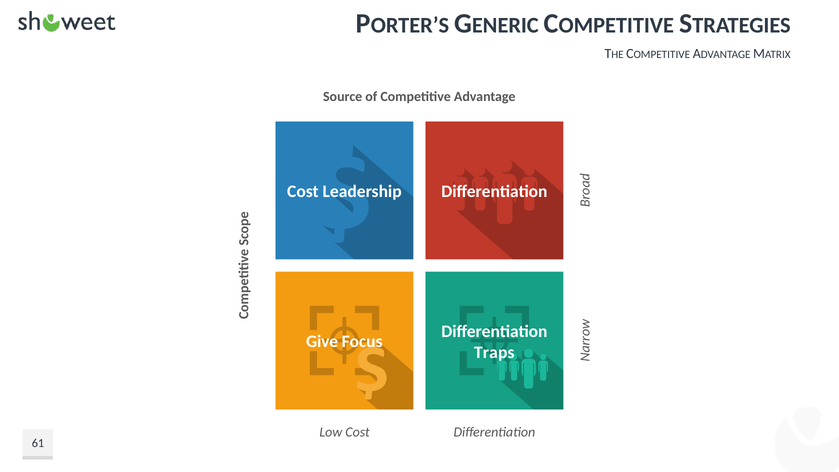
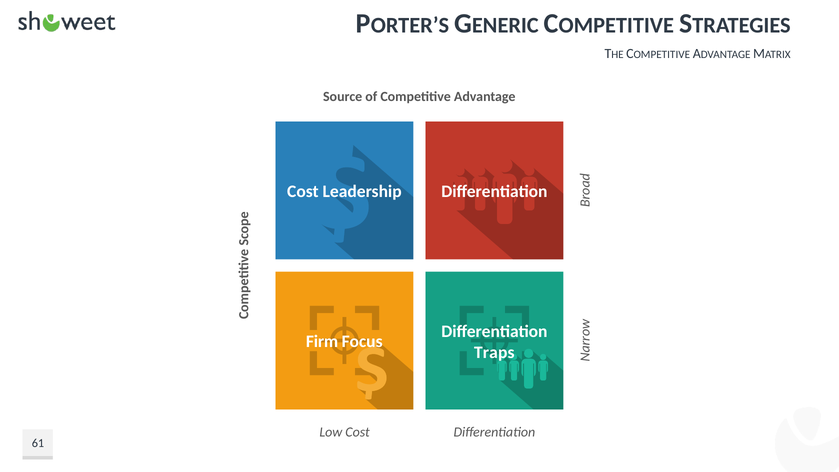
Give: Give -> Firm (322, 342)
